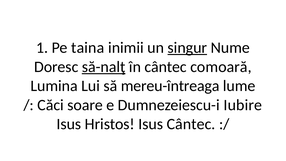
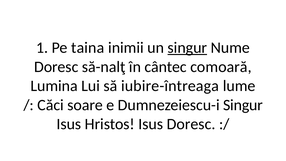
să-nalţ underline: present -> none (104, 67)
mereu-întreaga: mereu-întreaga -> iubire-întreaga (170, 86)
Dumnezeiescu-i Iubire: Iubire -> Singur (243, 105)
Isus Cântec: Cântec -> Doresc (191, 124)
